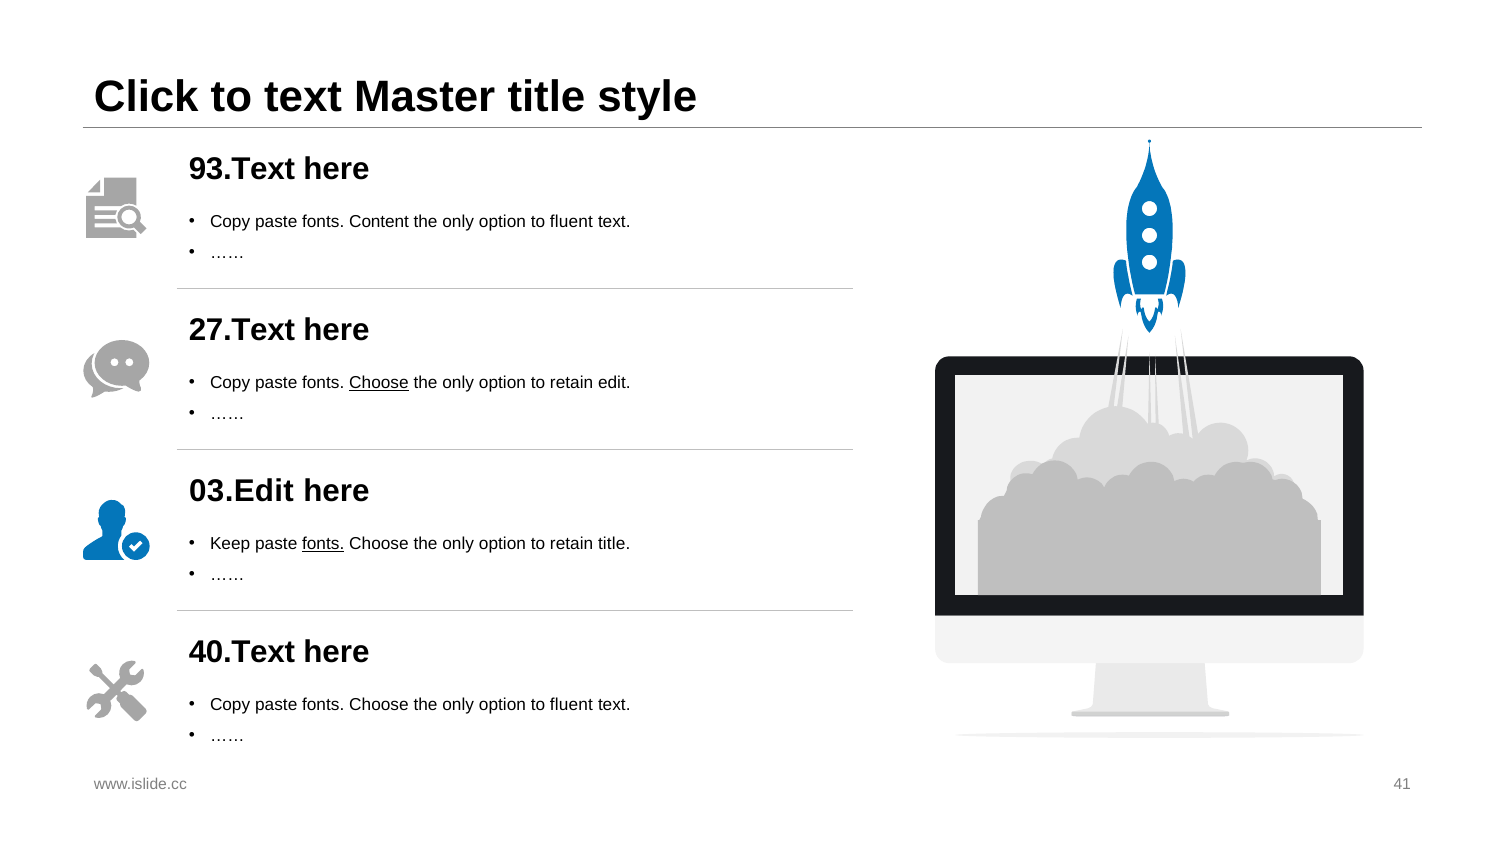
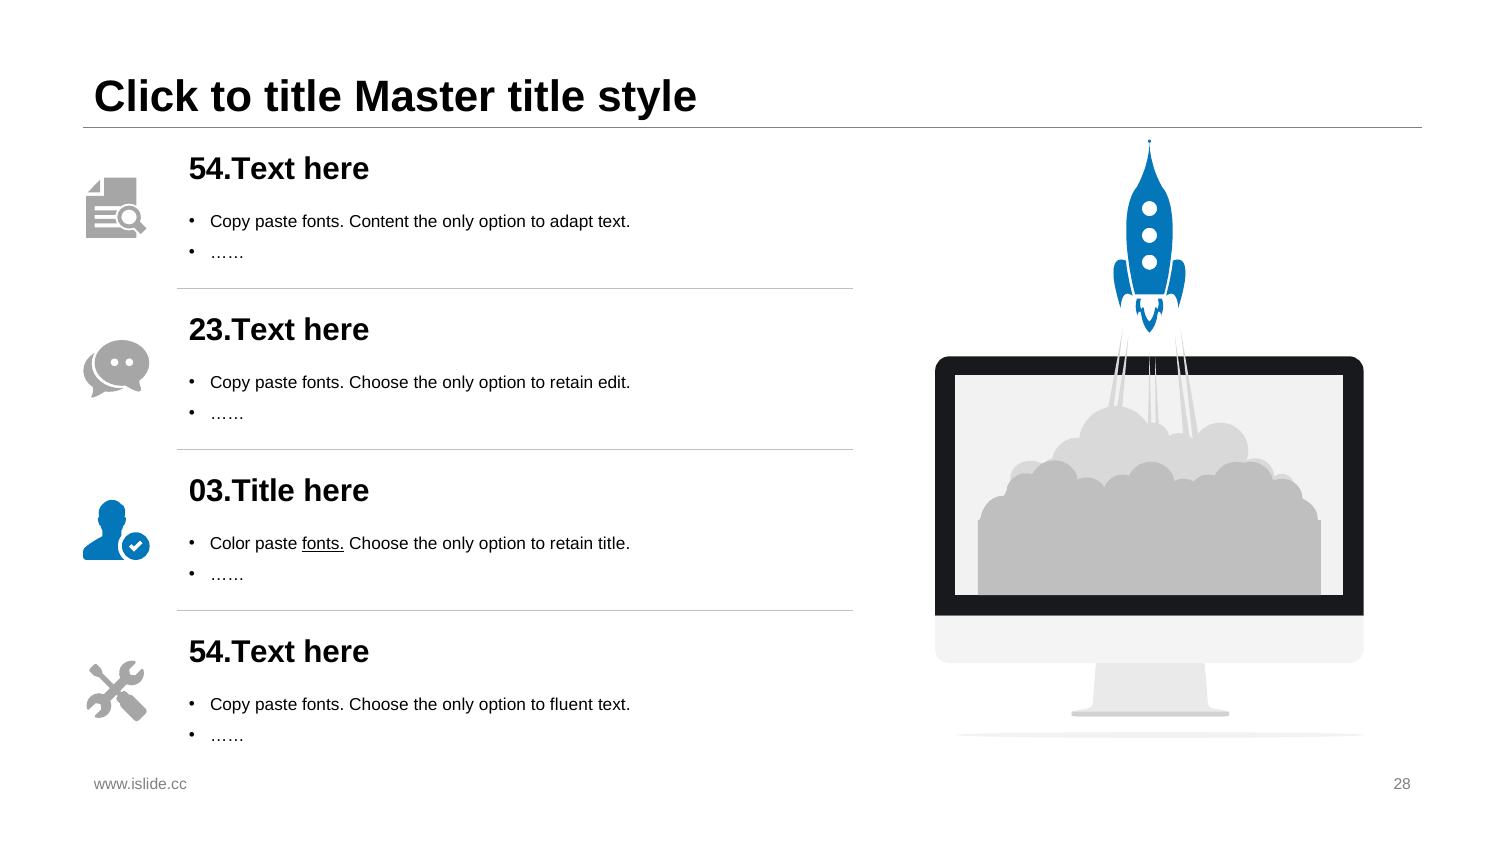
to text: text -> title (303, 97)
93.Text: 93.Text -> 54.Text (242, 169)
fluent: fluent -> adapt (572, 222)
27.Text: 27.Text -> 23.Text (242, 330)
Choose underline: present -> none (379, 383)
03.Edit: 03.Edit -> 03.Title (242, 491)
Keep: Keep -> Color (230, 544)
40.Text: 40.Text -> 54.Text (242, 652)
41: 41 -> 28 (1402, 784)
